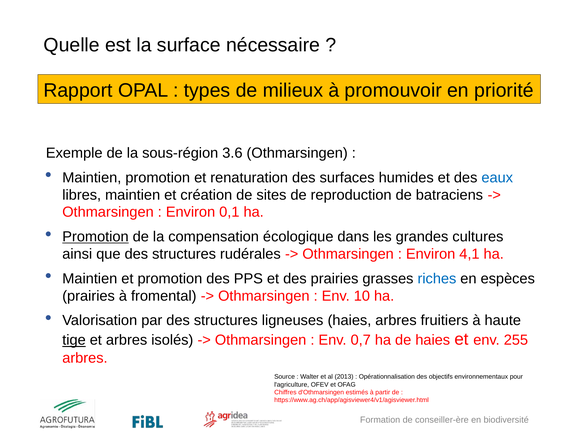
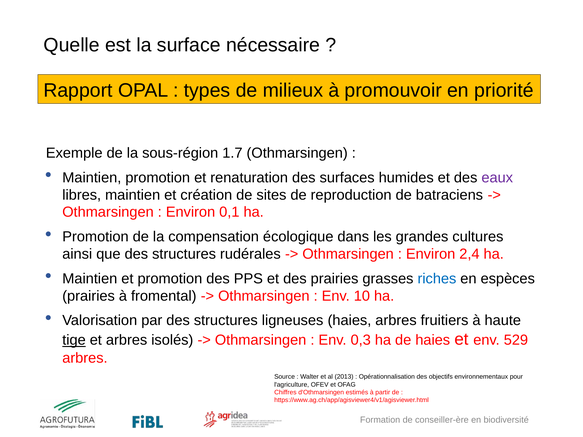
3.6: 3.6 -> 1.7 (232, 153)
eaux colour: blue -> purple (497, 178)
Promotion underline: present -> none (95, 237)
4,1: 4,1 -> 2,4 (469, 254)
0,7: 0,7 -> 0,3 (361, 340)
255: 255 -> 529 (516, 340)
